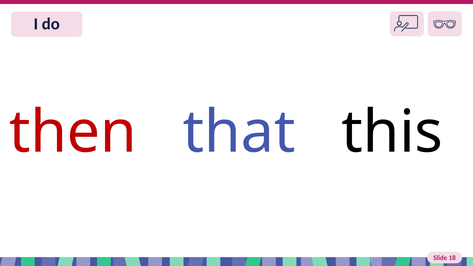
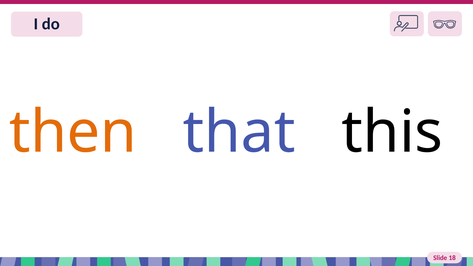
then colour: red -> orange (73, 132)
